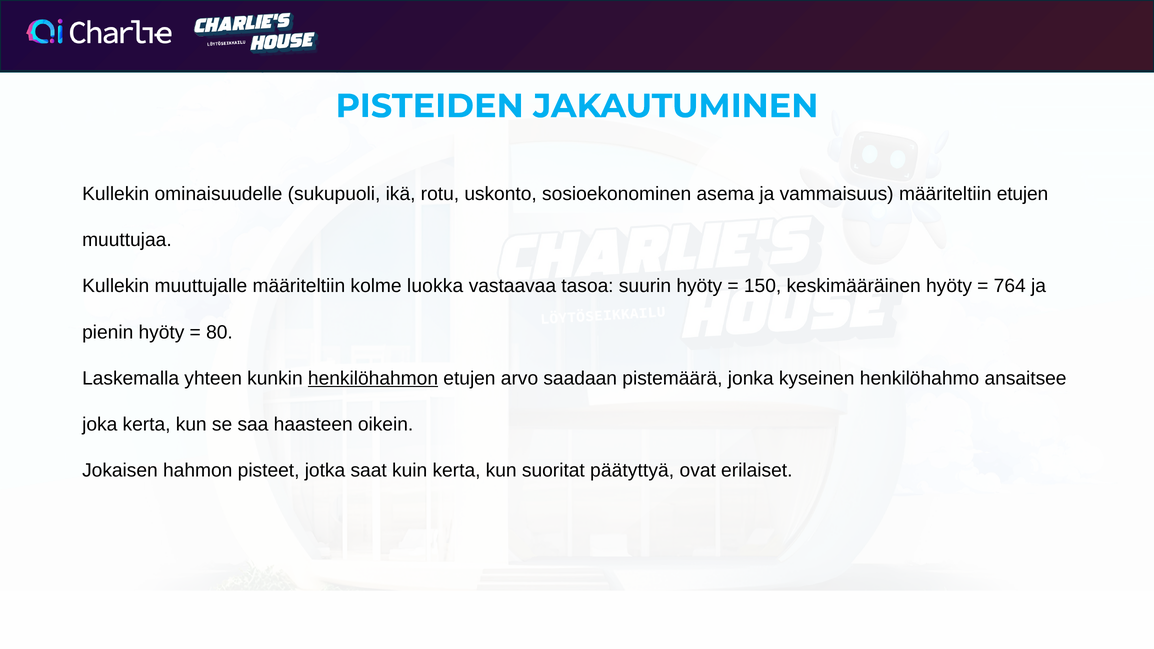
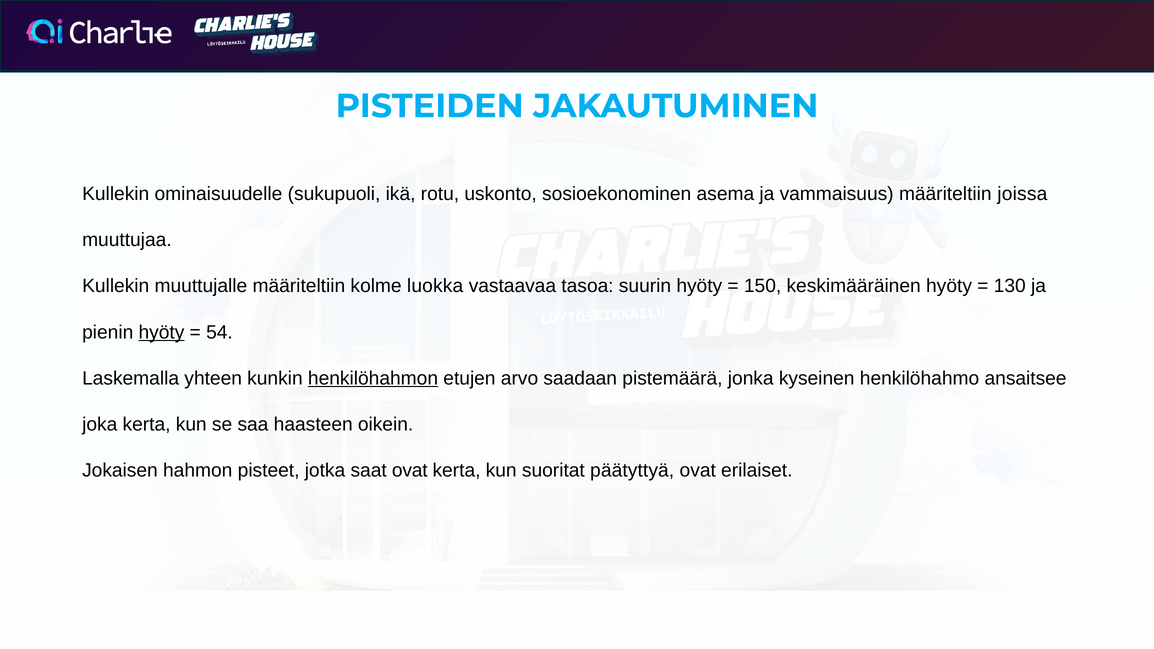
määriteltiin etujen: etujen -> joissa (1022, 194)
764: 764 -> 130 (1010, 286)
hyöty underline: none -> present (161, 332)
80: 80 -> 54 (219, 332)
saat kuin: kuin -> ovat (410, 471)
